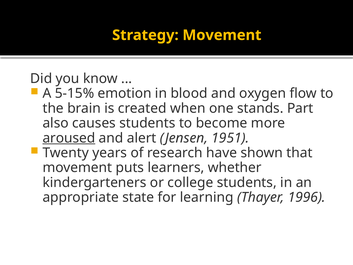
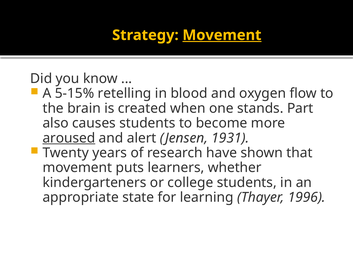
Movement underline: none -> present (222, 35)
emotion: emotion -> retelling (125, 93)
1951: 1951 -> 1931 (230, 138)
